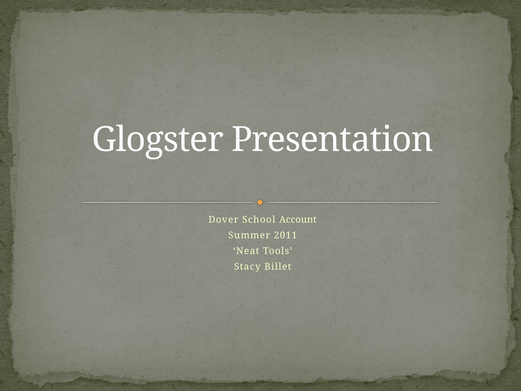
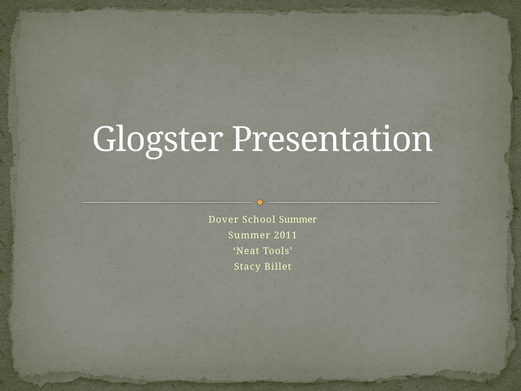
School Account: Account -> Summer (298, 220)
